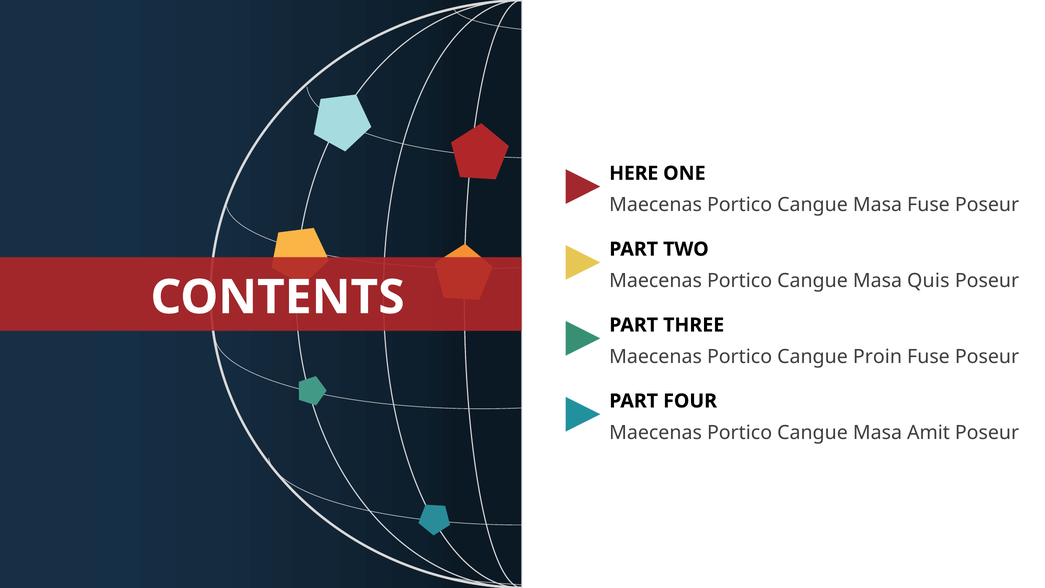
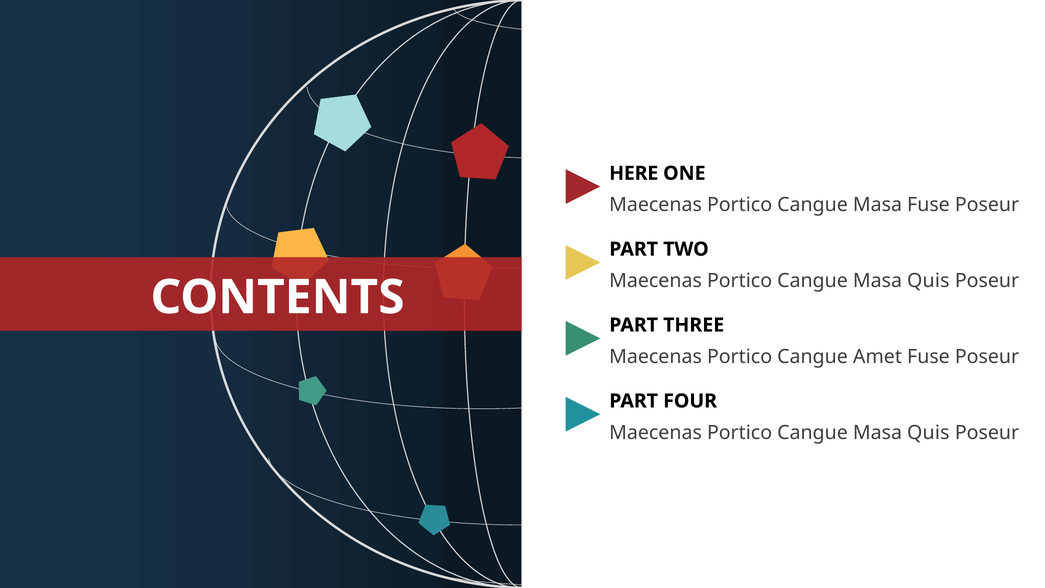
Proin: Proin -> Amet (877, 357)
Amit: Amit -> Quis (928, 433)
